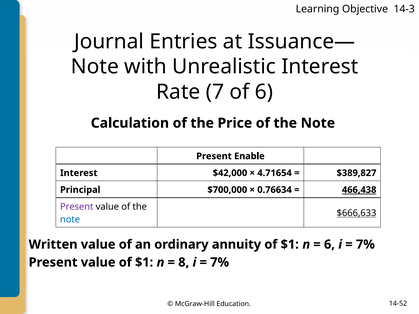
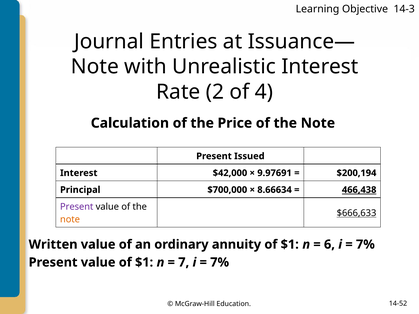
7: 7 -> 2 (215, 92)
of 6: 6 -> 4 (264, 92)
Enable: Enable -> Issued (249, 156)
4.71654: 4.71654 -> 9.97691 (275, 173)
$389,827: $389,827 -> $200,194 (356, 173)
0.76634: 0.76634 -> 8.66634 (275, 190)
note colour: blue -> orange (70, 219)
8: 8 -> 7 (184, 263)
